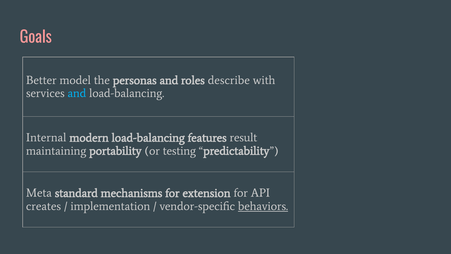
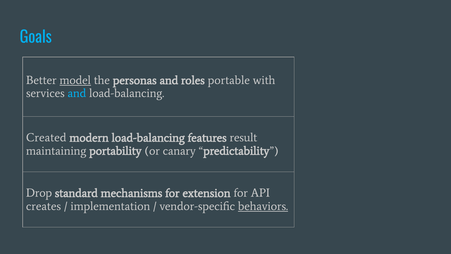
Goals colour: pink -> light blue (36, 37)
model underline: none -> present (75, 80)
describe: describe -> portable (229, 80)
Internal: Internal -> Created (46, 138)
testing: testing -> canary (179, 151)
Meta: Meta -> Drop (39, 193)
